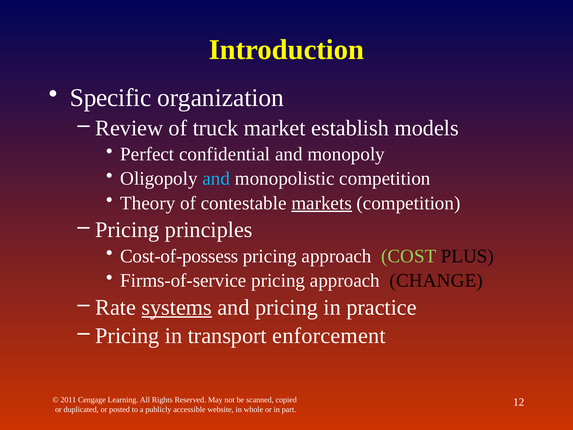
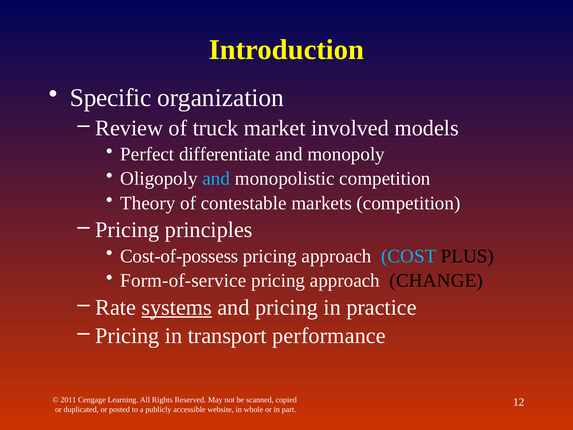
establish: establish -> involved (350, 128)
confidential: confidential -> differentiate (225, 154)
markets underline: present -> none (322, 203)
COST colour: light green -> light blue (409, 256)
Firms-of-service: Firms-of-service -> Form-of-service (183, 280)
enforcement: enforcement -> performance (329, 336)
